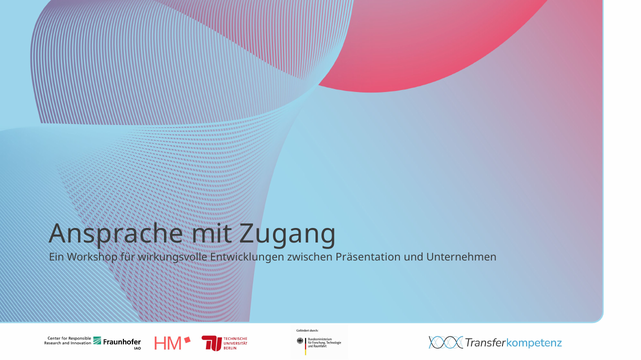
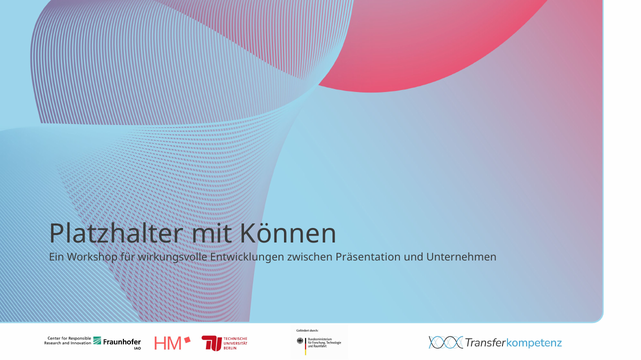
Ansprache: Ansprache -> Platzhalter (116, 234)
Zugang: Zugang -> Können (288, 234)
